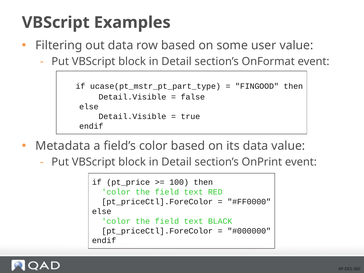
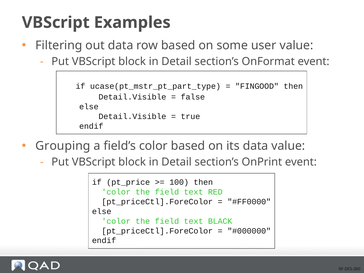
Metadata: Metadata -> Grouping (63, 146)
